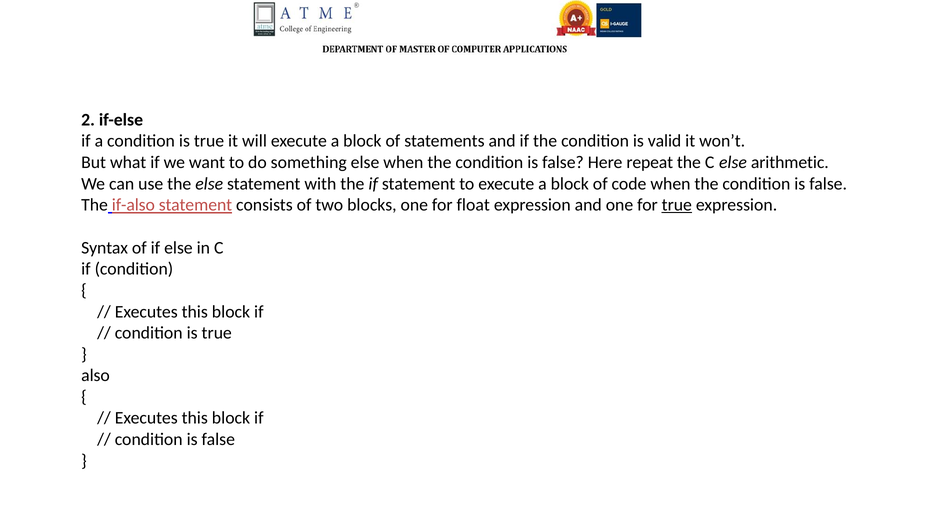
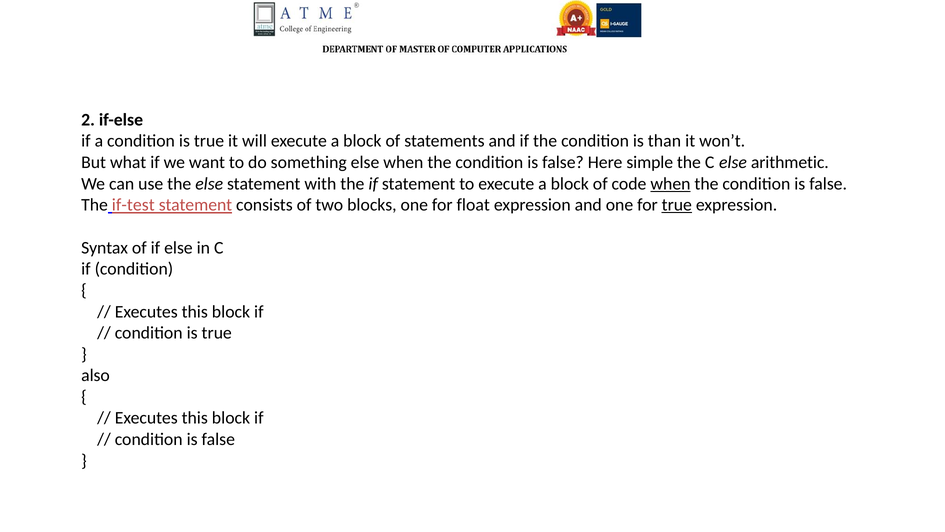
valid: valid -> than (664, 141)
repeat: repeat -> simple (650, 162)
when underline: none -> present (670, 184)
if-also: if-also -> if-test (133, 205)
